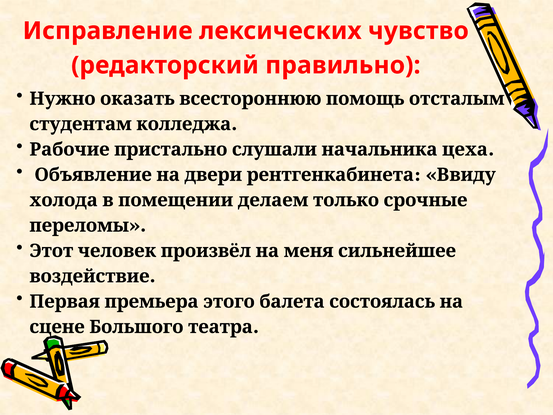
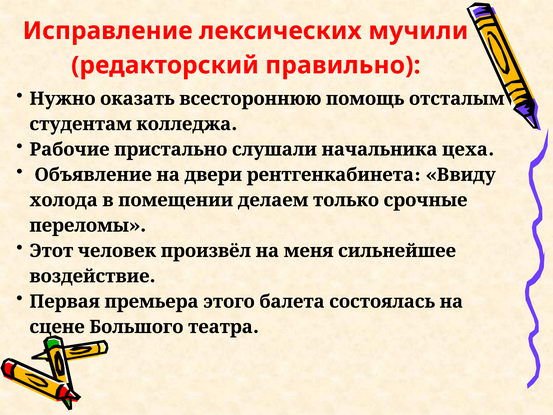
чувство: чувство -> мучили (418, 31)
